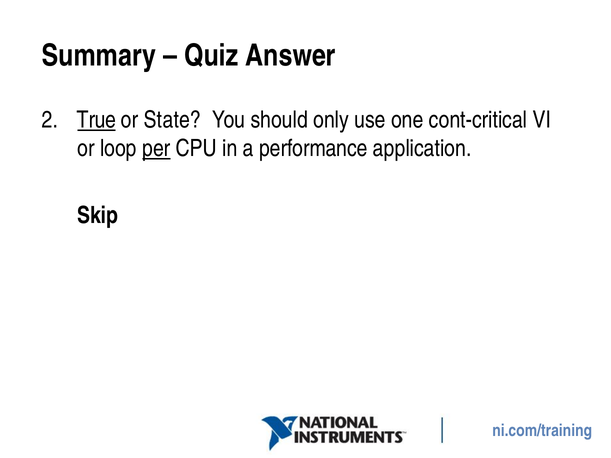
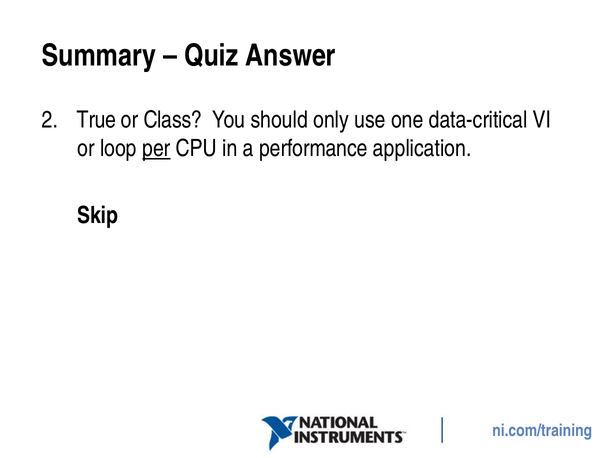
True underline: present -> none (97, 120)
State: State -> Class (173, 120)
cont-critical: cont-critical -> data-critical (478, 120)
